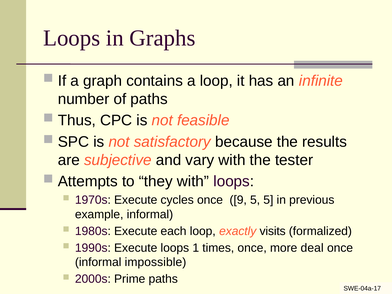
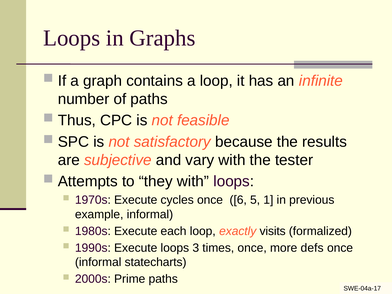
9: 9 -> 6 (238, 200)
5 5: 5 -> 1 (268, 200)
1: 1 -> 3 (196, 248)
deal: deal -> defs (312, 248)
impossible: impossible -> statecharts (156, 262)
